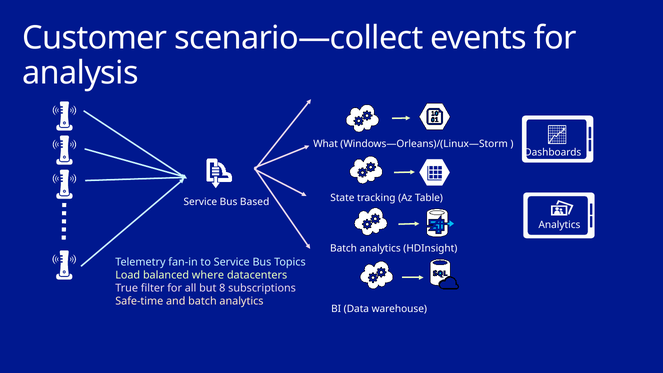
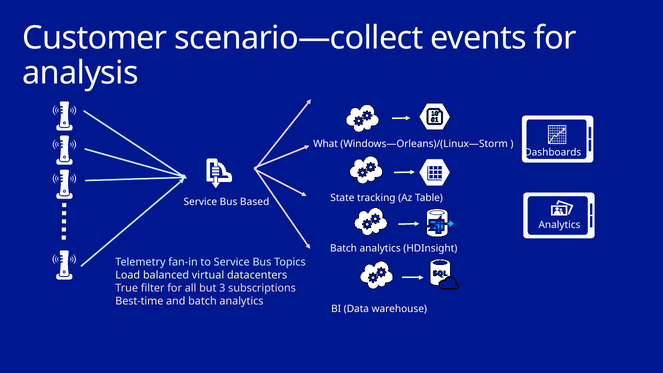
where: where -> virtual (208, 275)
8: 8 -> 3 (222, 288)
Safe-time: Safe-time -> Best-time (139, 301)
